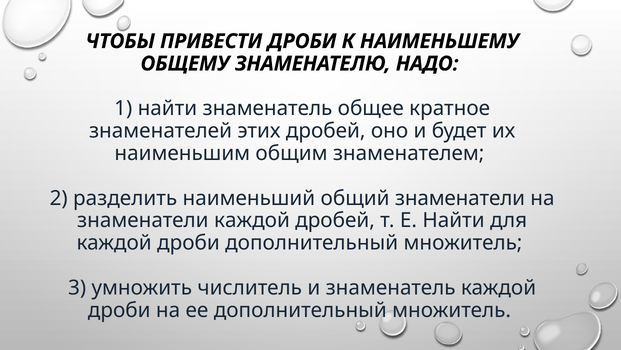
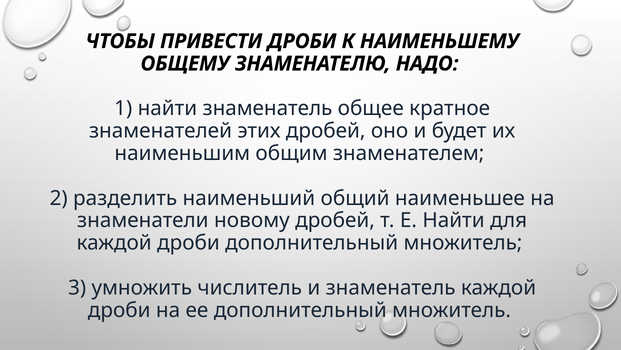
общий знаменатели: знаменатели -> наименьшее (460, 198)
знаменатели каждой: каждой -> новому (252, 220)
